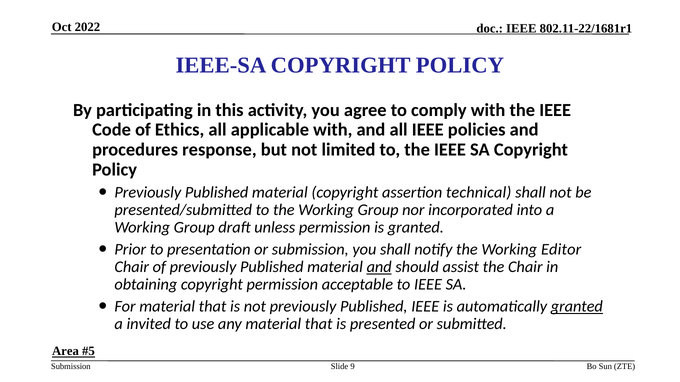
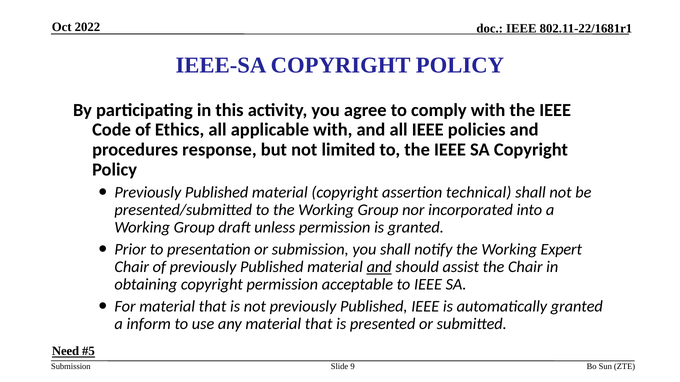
Editor: Editor -> Expert (561, 250)
granted underline: present -> none (577, 307)
invited: invited -> inform (149, 324)
Area: Area -> Need (66, 352)
